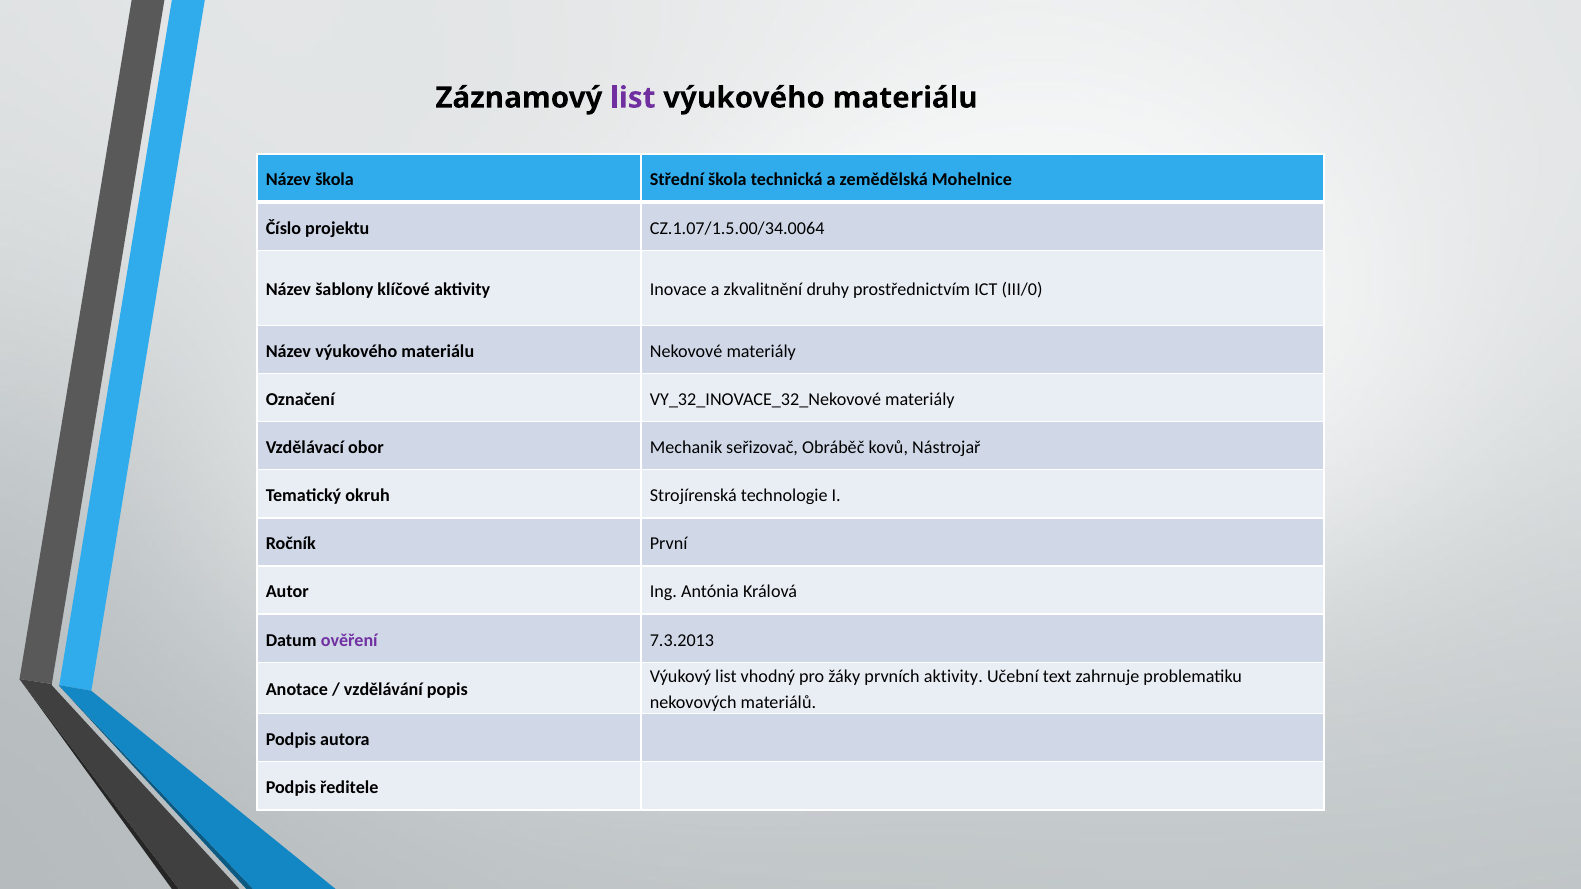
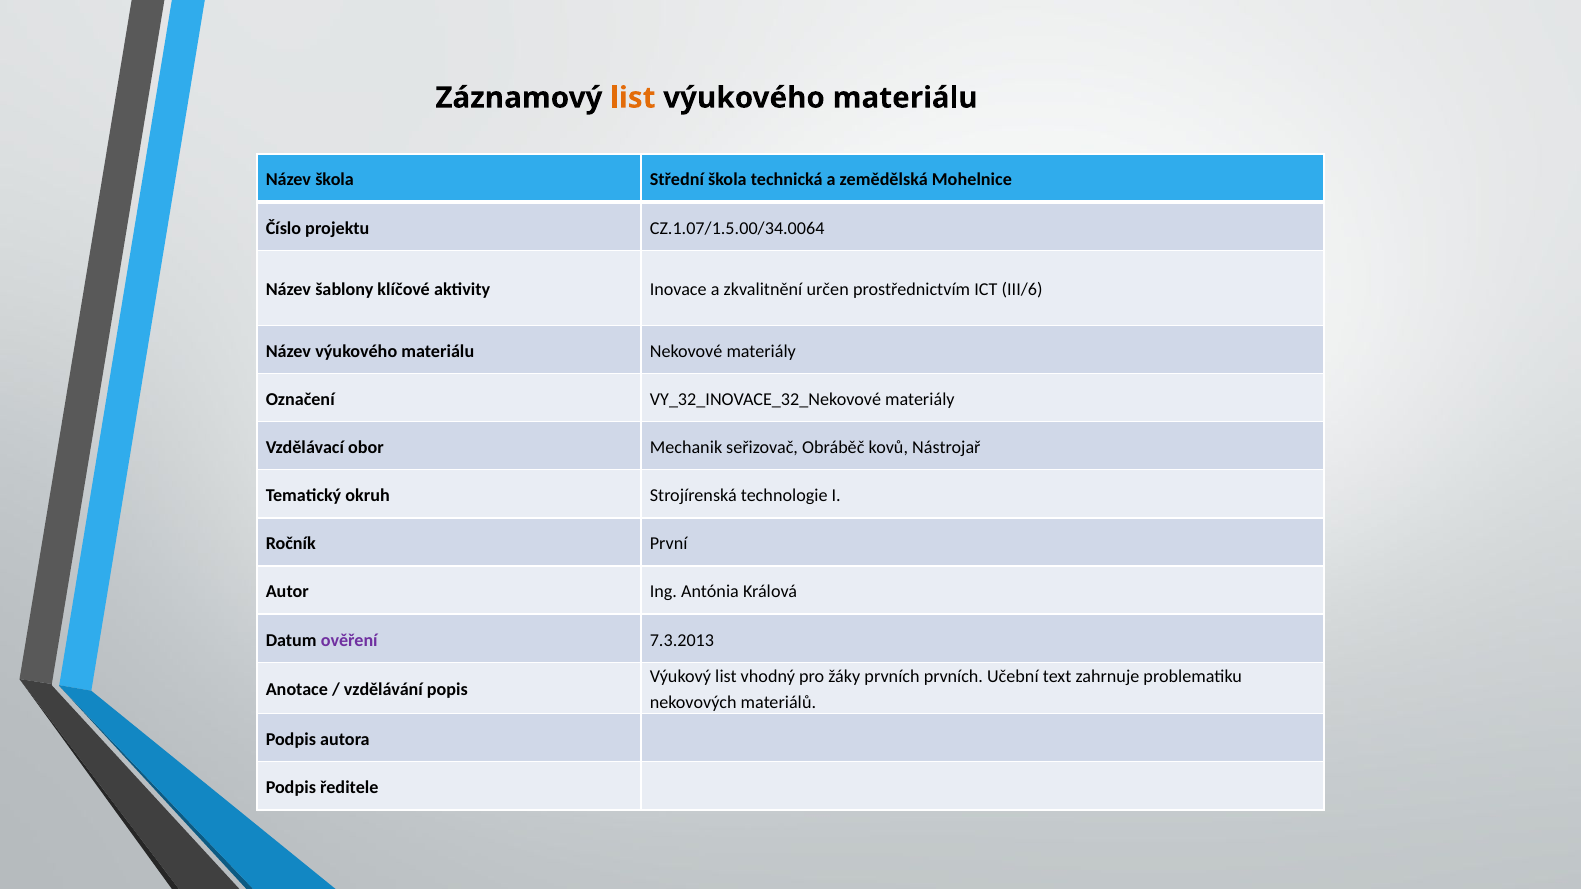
list colour: purple -> orange (633, 98)
druhy: druhy -> určen (828, 290)
III/0: III/0 -> III/6 (1022, 290)
prvních aktivity: aktivity -> prvních (953, 677)
